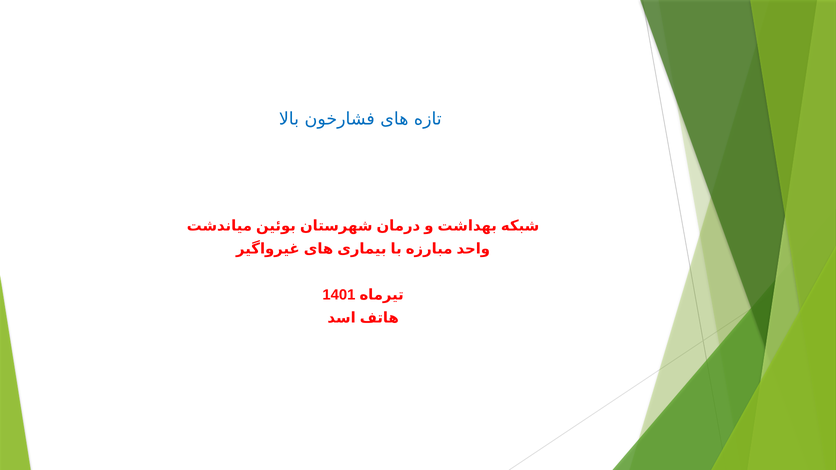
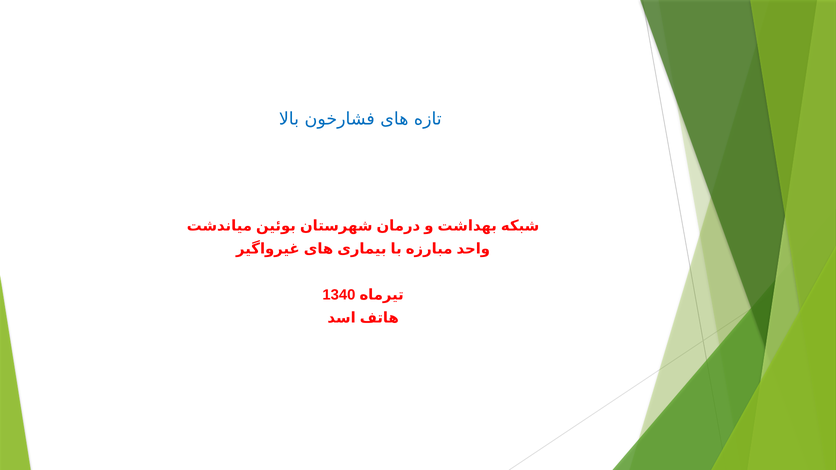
1401: 1401 -> 1340 (339, 295)
